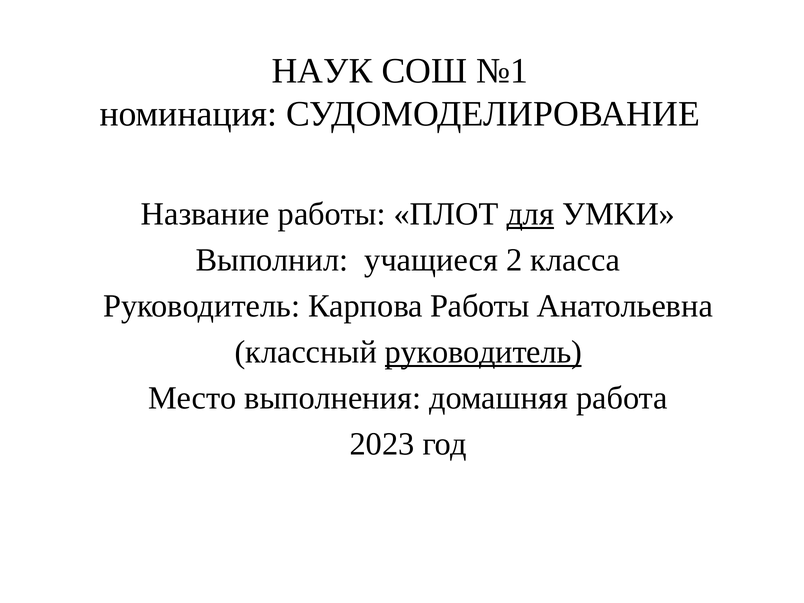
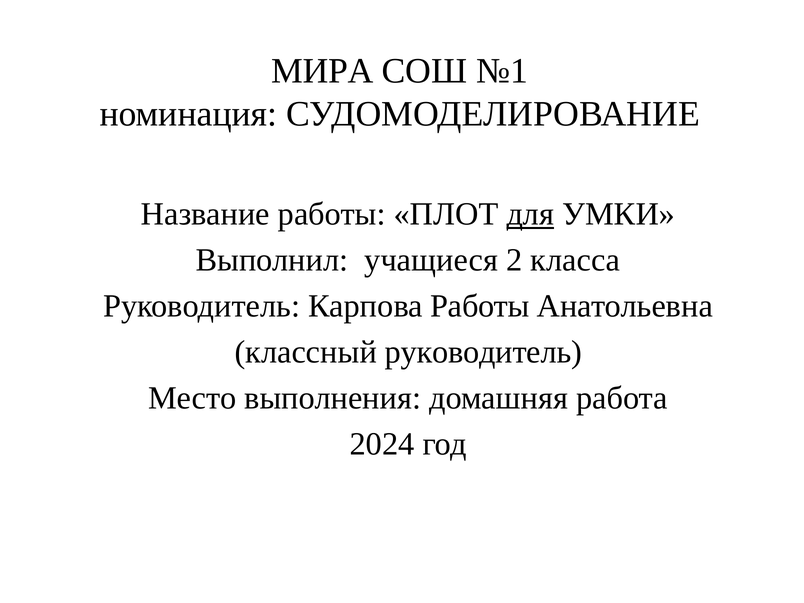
НАУК: НАУК -> МИРА (322, 71)
руководитель underline: present -> none (483, 352)
2023: 2023 -> 2024 (382, 444)
